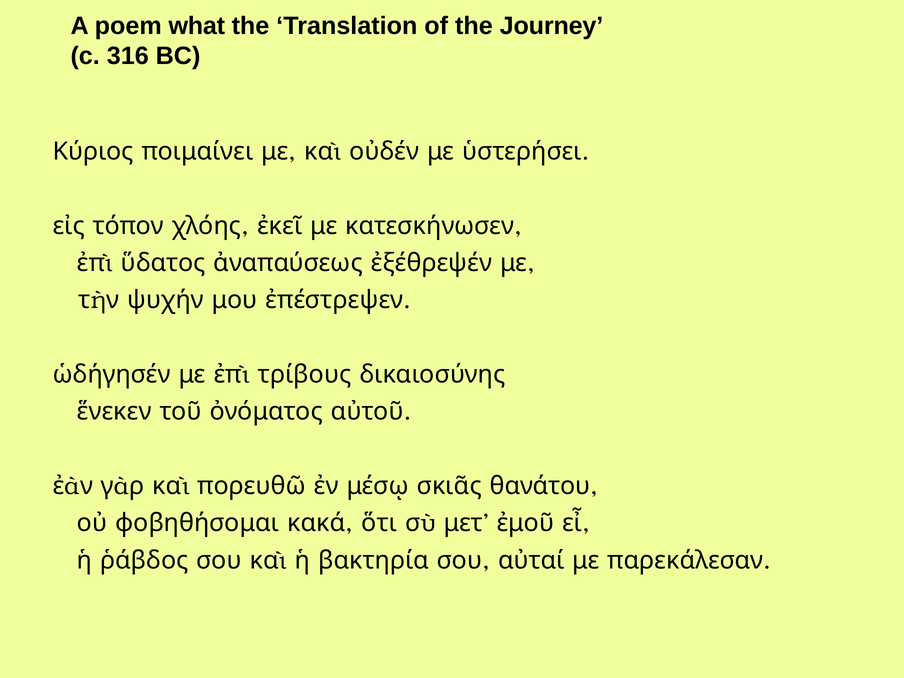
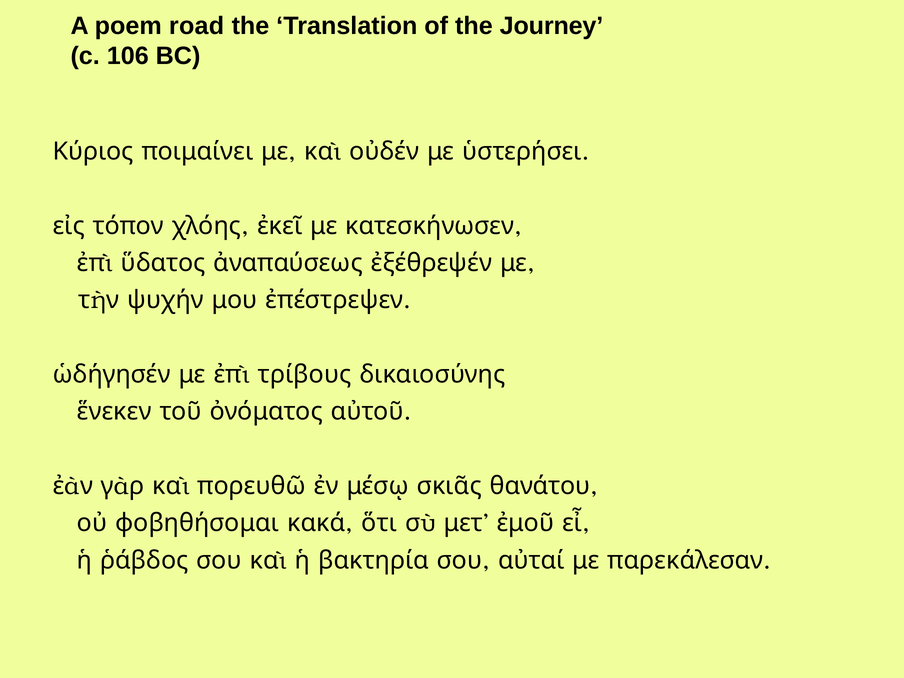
what: what -> road (197, 26)
316: 316 -> 106 (128, 56)
